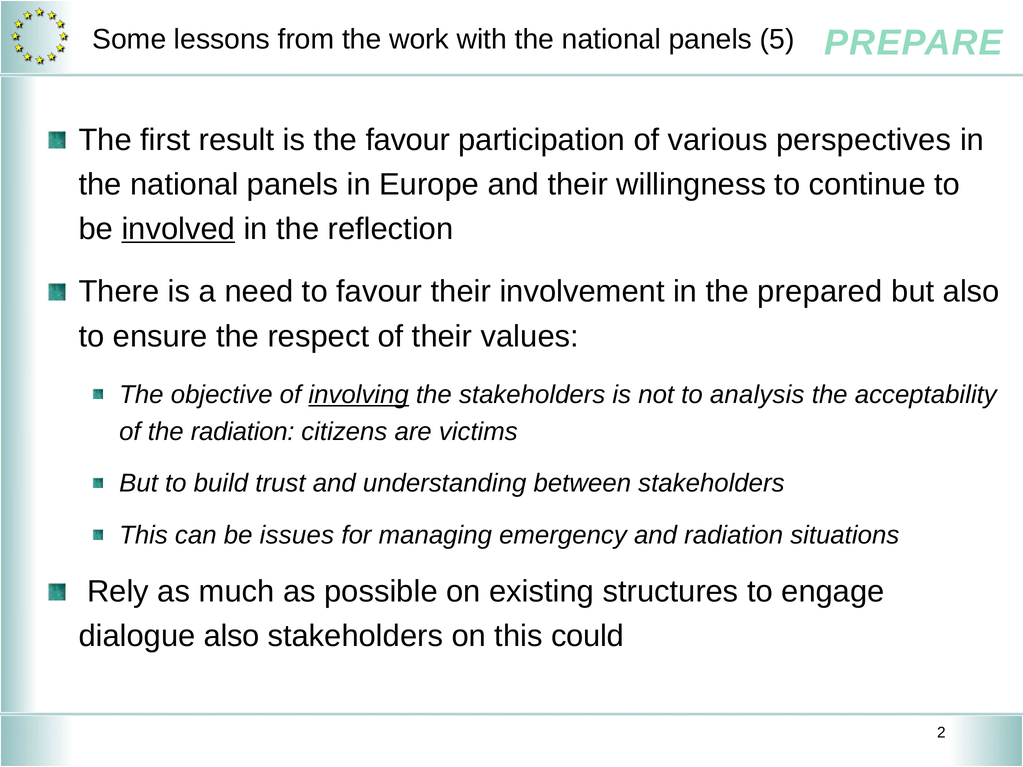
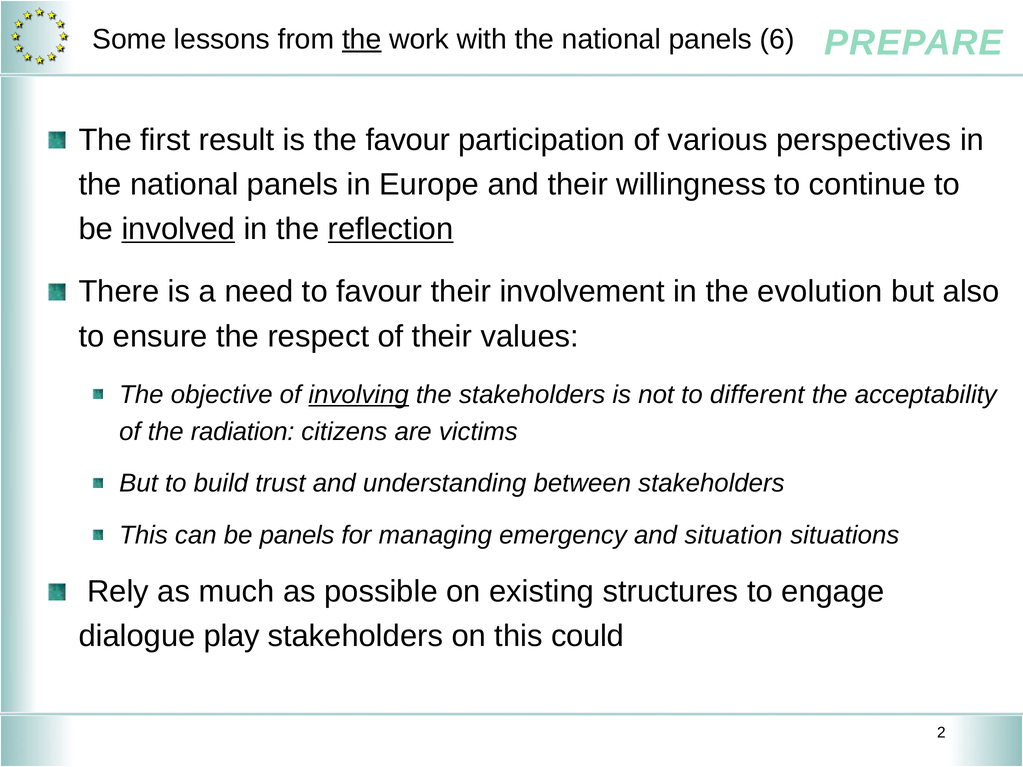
the underline: none -> present (362, 39)
5: 5 -> 6 (777, 39)
reflection underline: none -> present (391, 229)
prepared: prepared -> evolution (820, 292)
analysis: analysis -> different (757, 395)
be issues: issues -> panels (297, 535)
and radiation: radiation -> situation (734, 535)
dialogue also: also -> play (232, 636)
